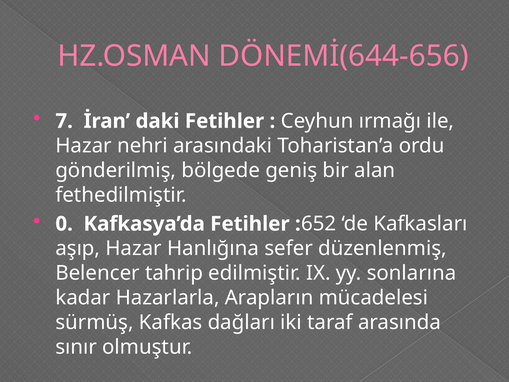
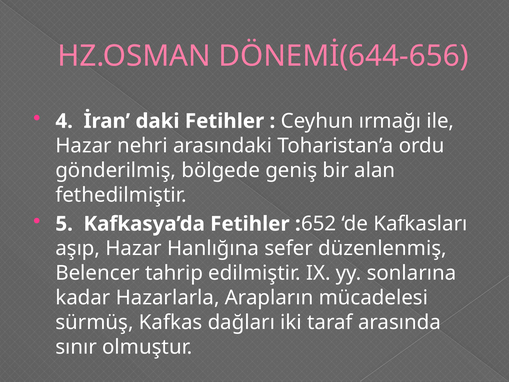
7: 7 -> 4 (64, 121)
0: 0 -> 5 (64, 224)
